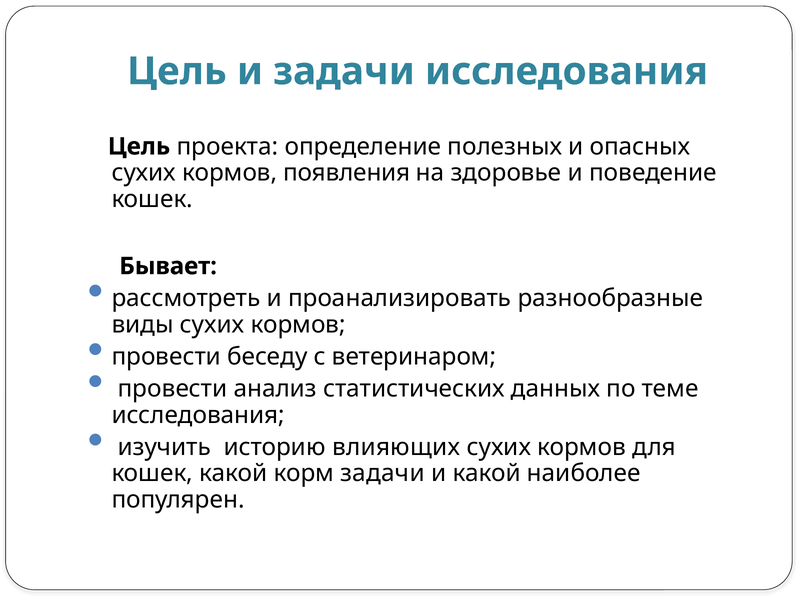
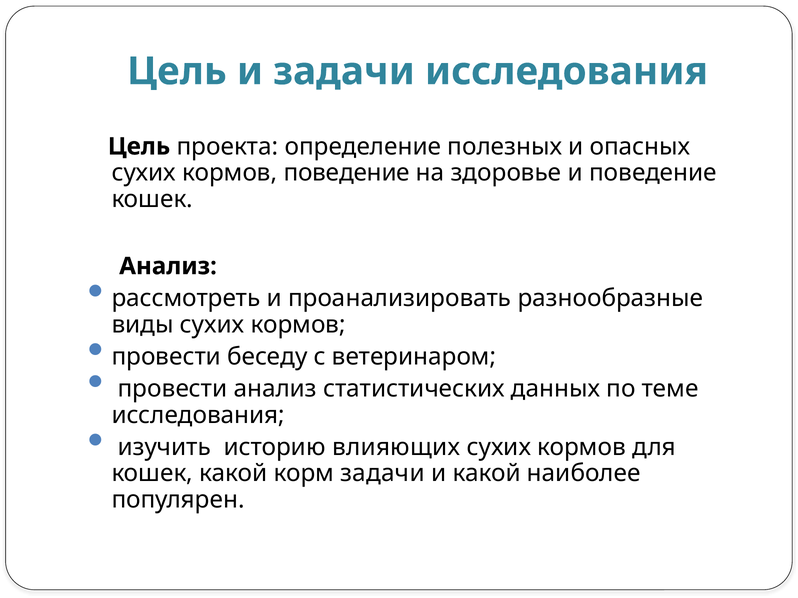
кормов появления: появления -> поведение (347, 173)
Бывает: Бывает -> Анализ (168, 266)
